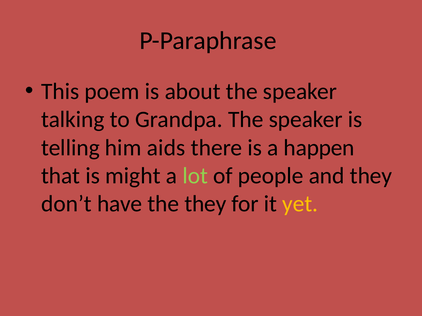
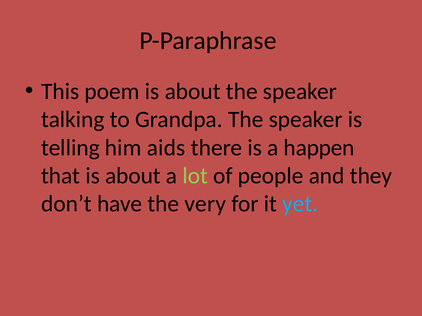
that is might: might -> about (133, 176)
the they: they -> very (205, 204)
yet colour: yellow -> light blue (300, 204)
